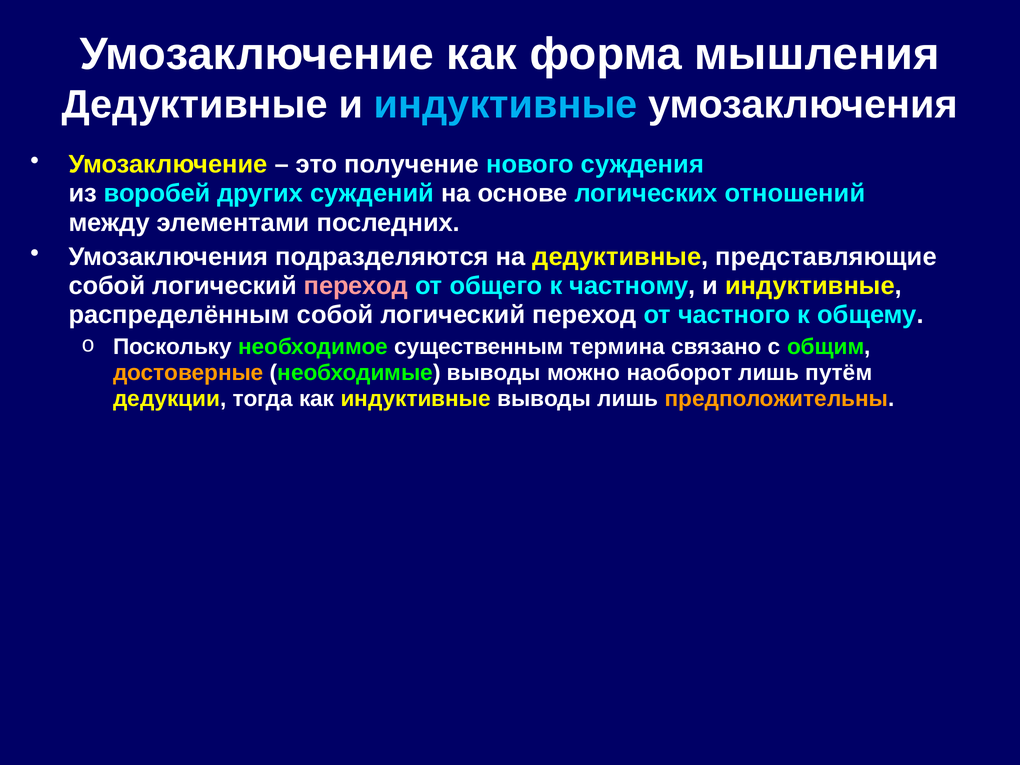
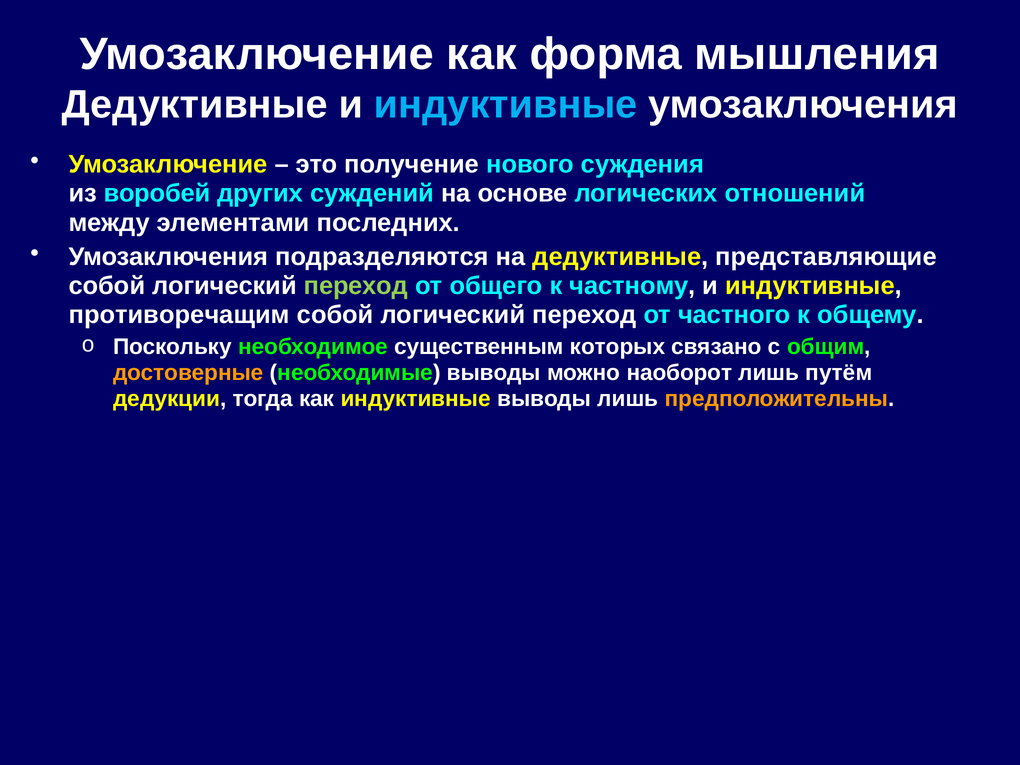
переход colour: pink -> light green (356, 286)
распределённым: распределённым -> противоречащим (179, 315)
термина: термина -> которых (618, 347)
